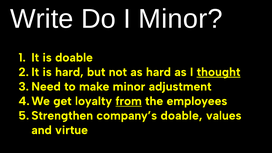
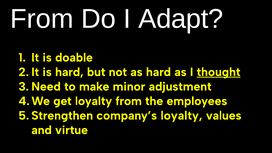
Write: Write -> From (42, 19)
I Minor: Minor -> Adapt (181, 19)
from underline: present -> none (129, 101)
company’s doable: doable -> loyalty (181, 116)
